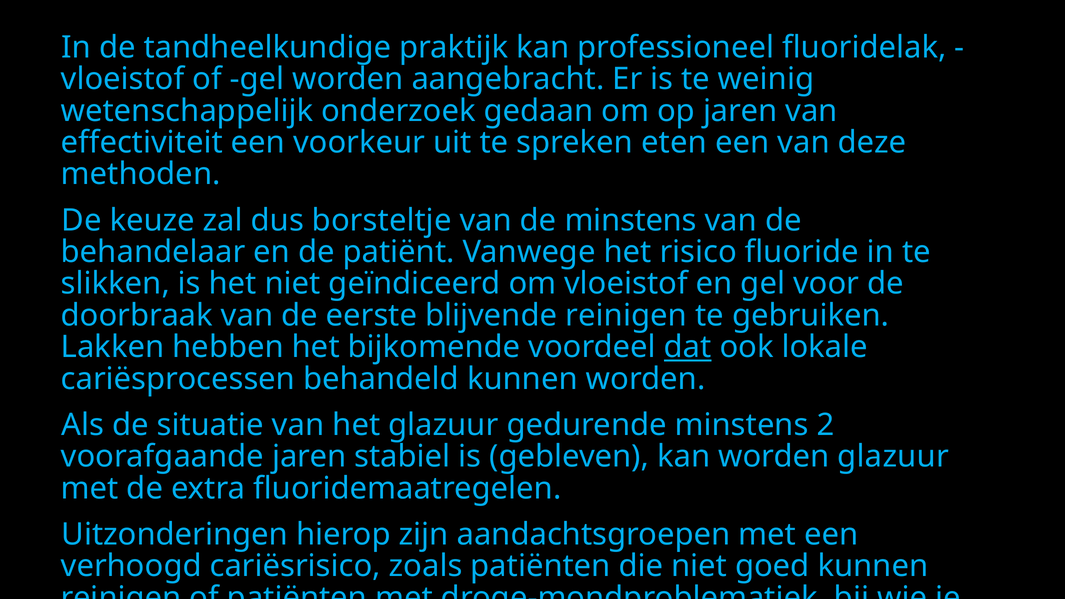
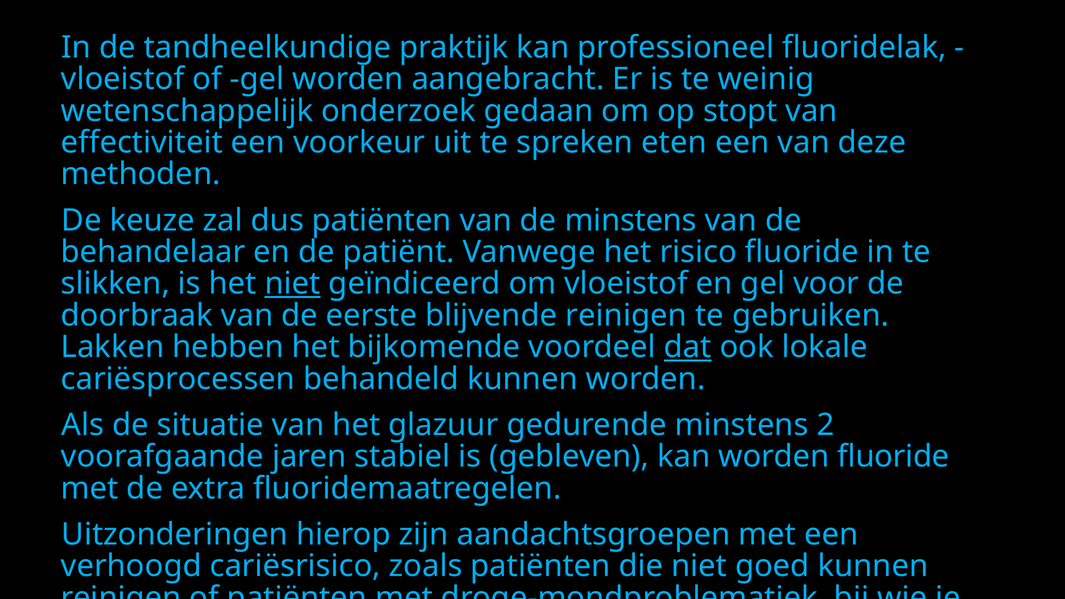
op jaren: jaren -> stopt (740, 111)
dus borsteltje: borsteltje -> patiënten (382, 220)
niet underline: none -> present (293, 284)
worden glazuur: glazuur -> fluoride (893, 457)
